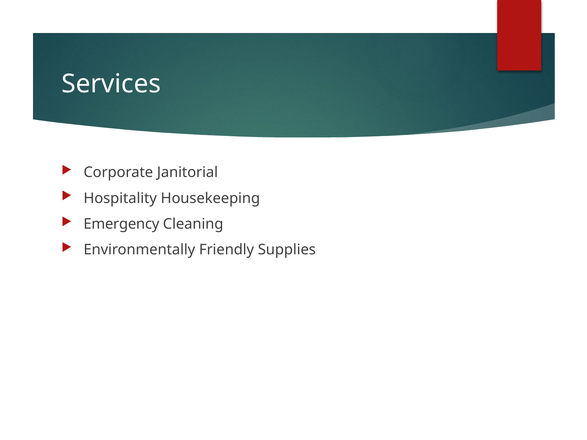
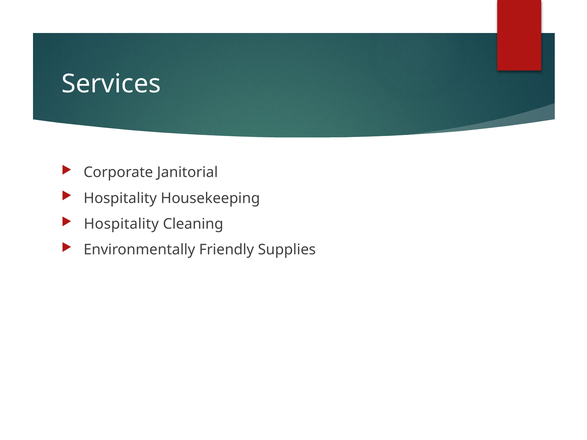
Emergency: Emergency -> Hospitality (121, 224)
